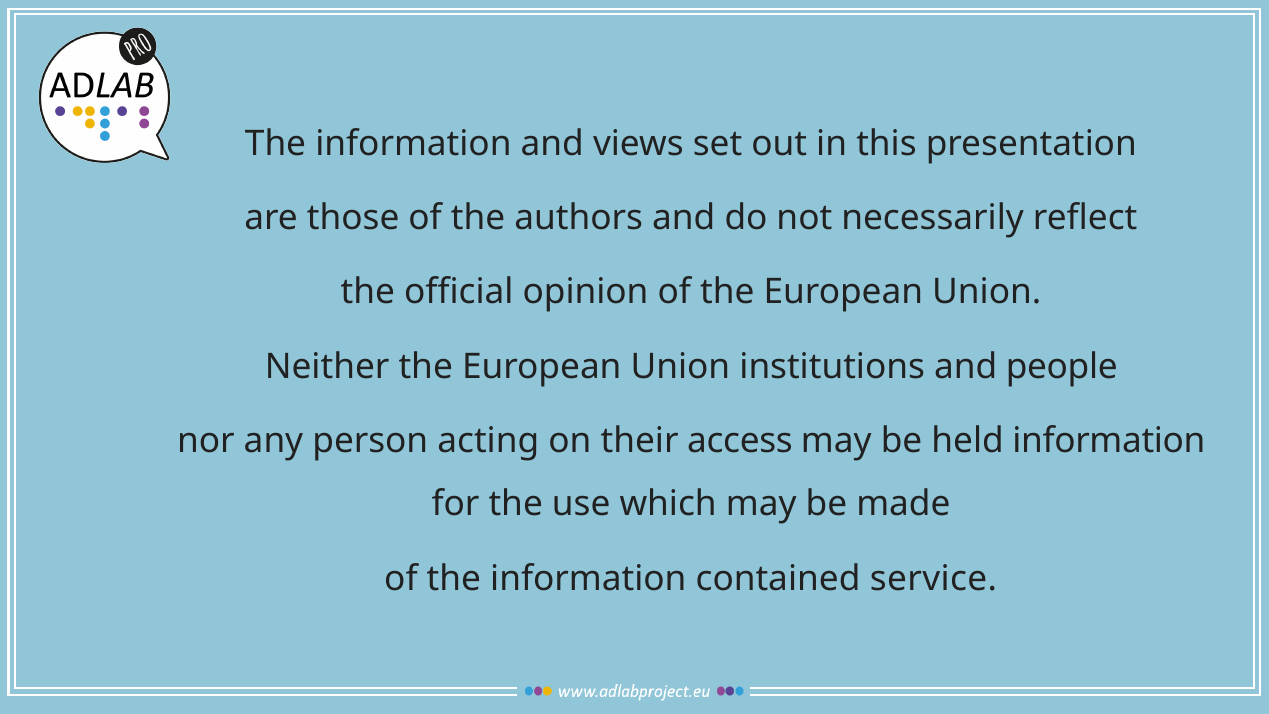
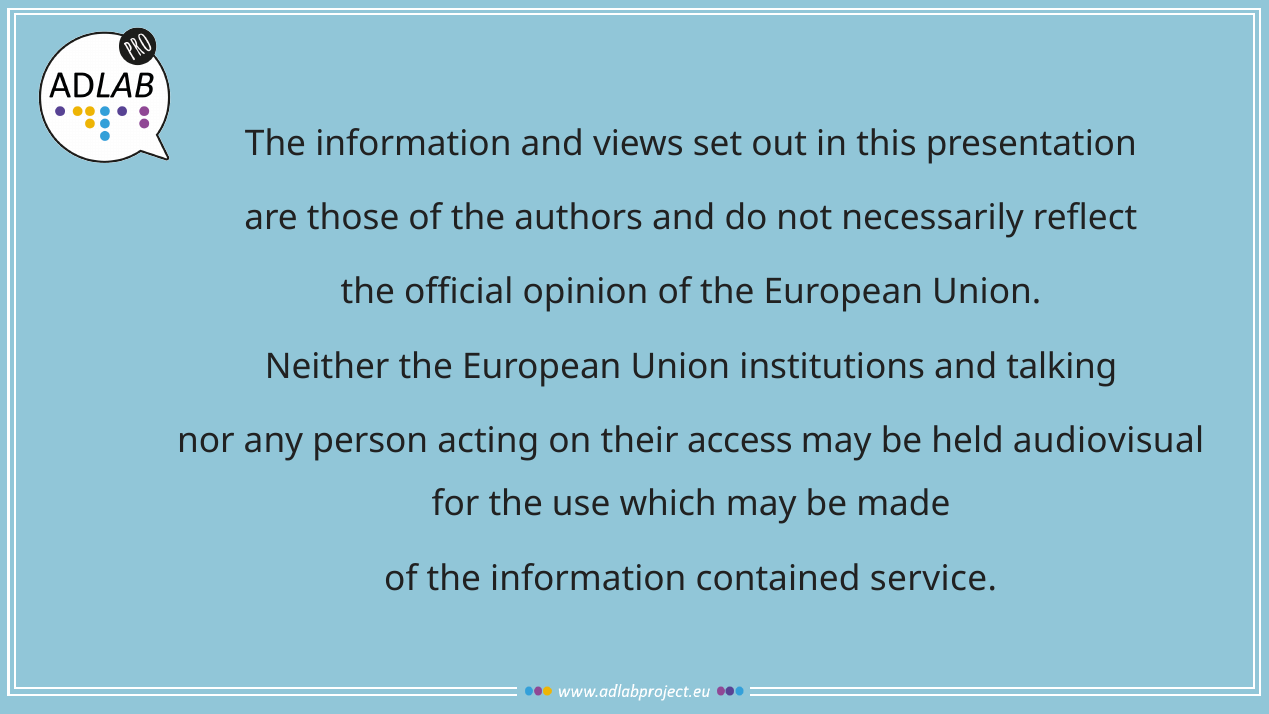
people: people -> talking (1062, 366)
held information: information -> audiovisual (1109, 441)
